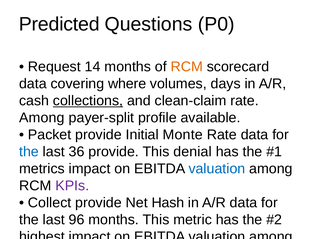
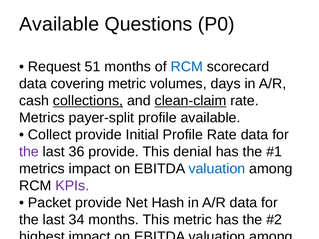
Predicted: Predicted -> Available (59, 24)
14: 14 -> 51 (93, 67)
RCM colour: orange -> blue (187, 67)
covering where: where -> metric (127, 84)
clean-claim underline: none -> present (191, 101)
Among: Among -> Metrics (42, 118)
Packet: Packet -> Collect (50, 135)
Initial Monte: Monte -> Profile (183, 135)
the colour: blue -> purple (29, 152)
Collect: Collect -> Packet (50, 203)
96: 96 -> 34 (77, 220)
